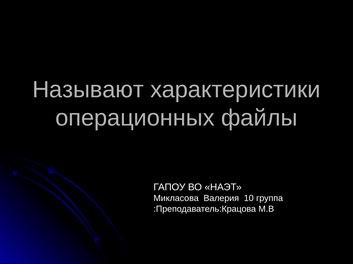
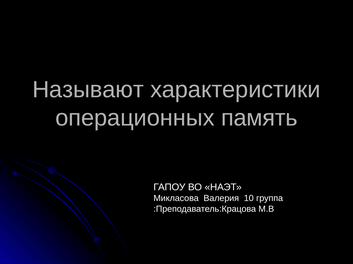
файлы: файлы -> память (259, 118)
